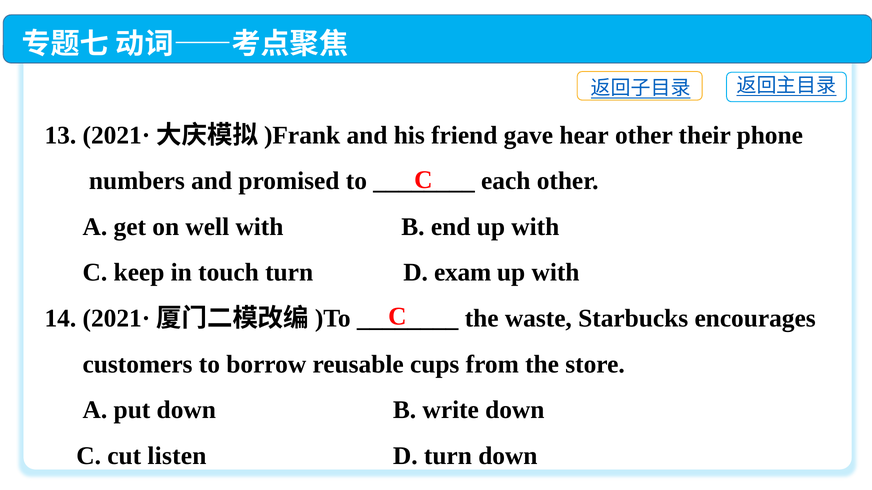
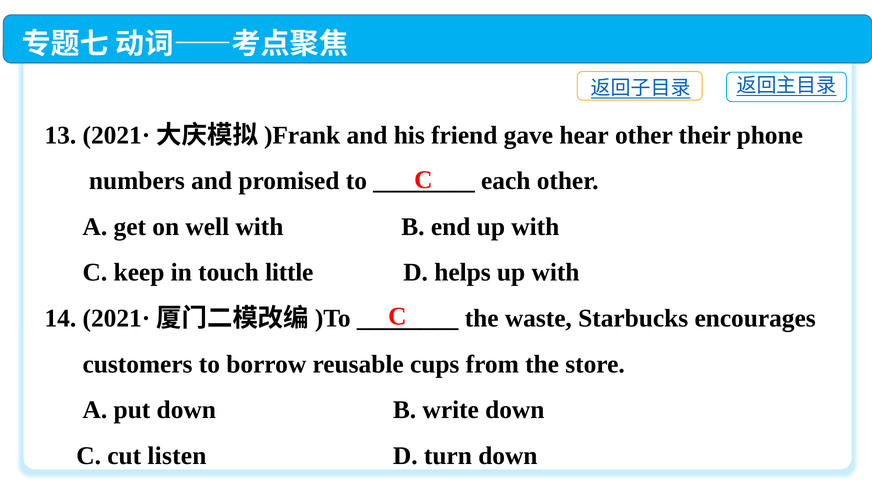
touch turn: turn -> little (289, 273)
exam: exam -> helps (463, 273)
